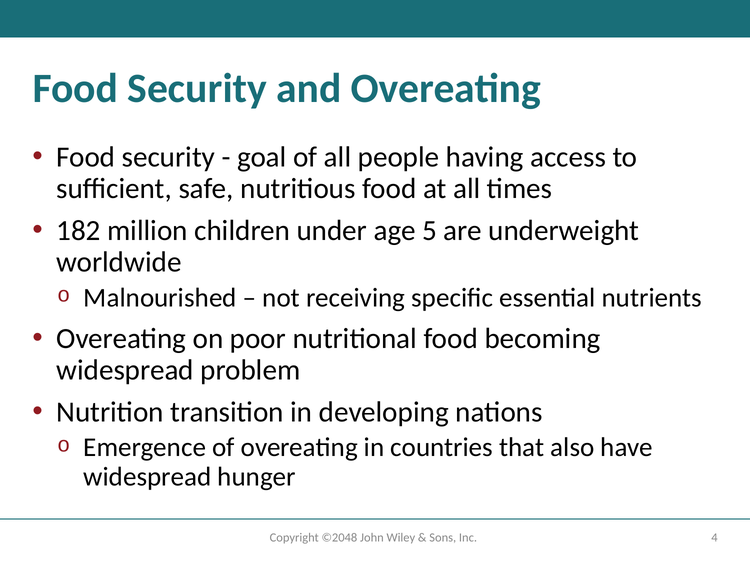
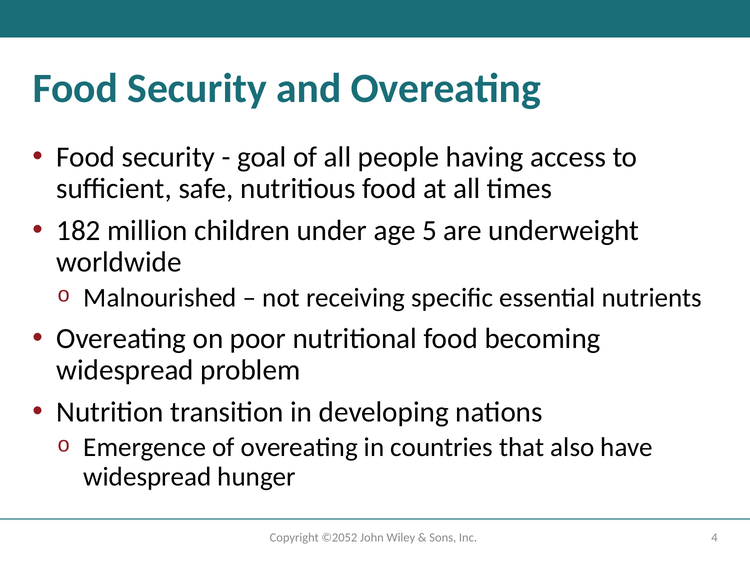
©2048: ©2048 -> ©2052 (339, 537)
